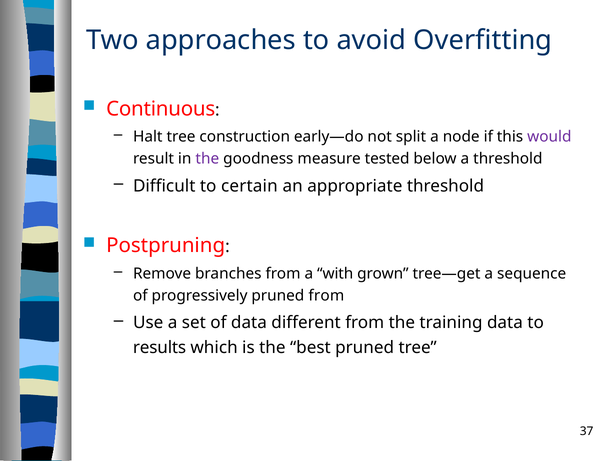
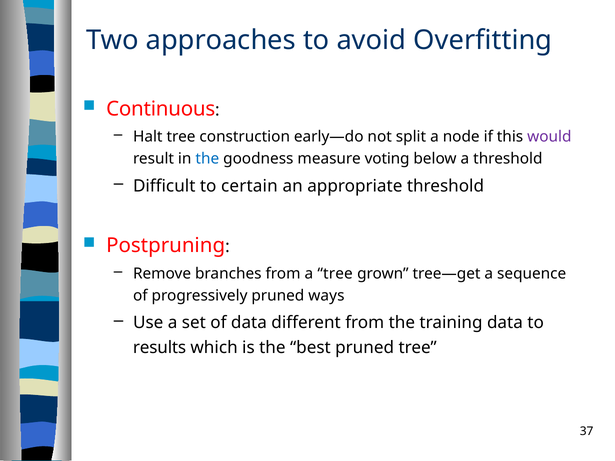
the colour: purple -> blue (207, 159)
tested: tested -> voting (387, 159)
a with: with -> tree (335, 274)
pruned from: from -> ways (326, 296)
